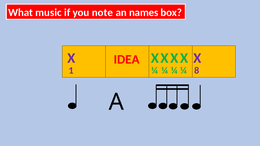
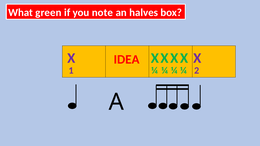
music: music -> green (48, 12)
names: names -> halves (144, 12)
8: 8 -> 2 (197, 71)
